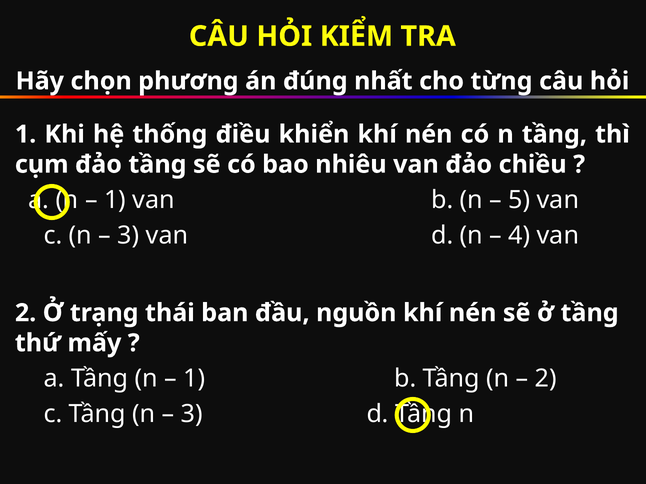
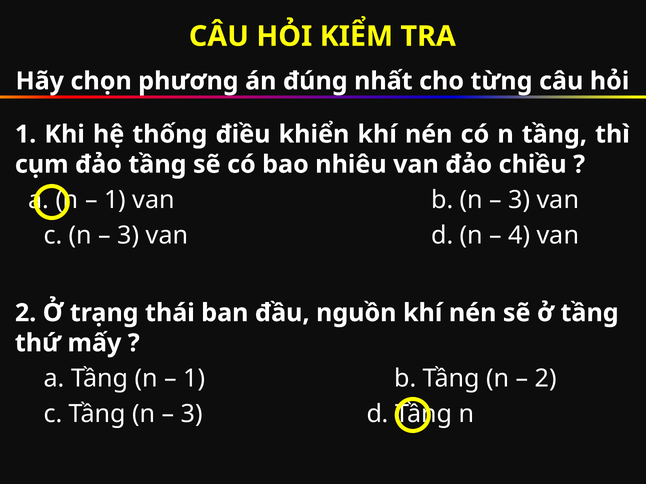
5: 5 -> 3 (519, 200)
